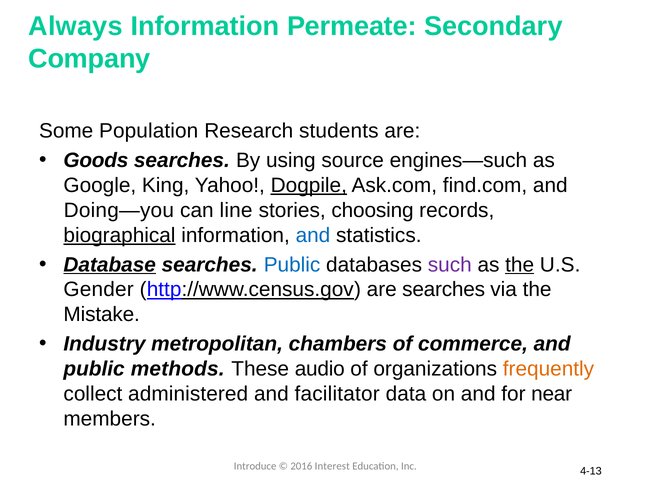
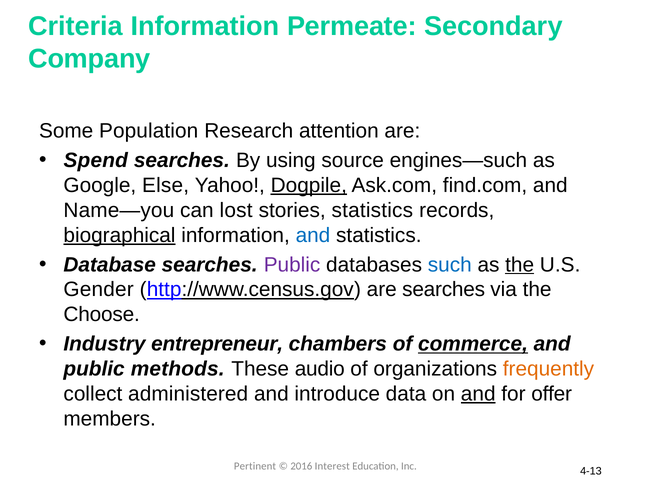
Always: Always -> Criteria (76, 26)
students: students -> attention (339, 131)
Goods: Goods -> Spend (96, 161)
King: King -> Else (166, 185)
Doing—you: Doing—you -> Name—you (119, 210)
line: line -> lost (236, 210)
stories choosing: choosing -> statistics (372, 210)
Database underline: present -> none (110, 265)
Public colour: blue -> purple (292, 265)
such colour: purple -> blue (450, 265)
Mistake: Mistake -> Choose (102, 315)
metropolitan: metropolitan -> entrepreneur (217, 344)
commerce underline: none -> present (473, 344)
facilitator: facilitator -> introduce (337, 394)
and underline: none -> present (478, 394)
near: near -> offer (552, 394)
Introduce: Introduce -> Pertinent (255, 466)
